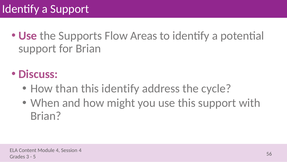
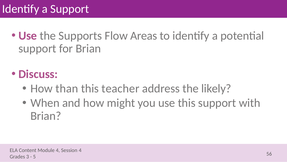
this identify: identify -> teacher (120, 88)
cycle: cycle -> likely (216, 88)
